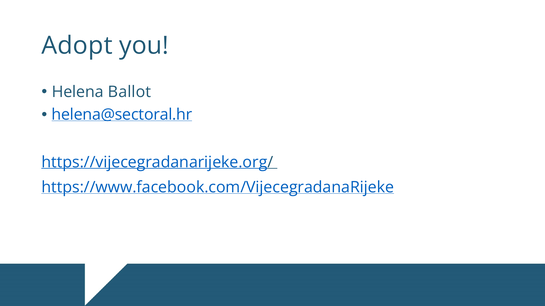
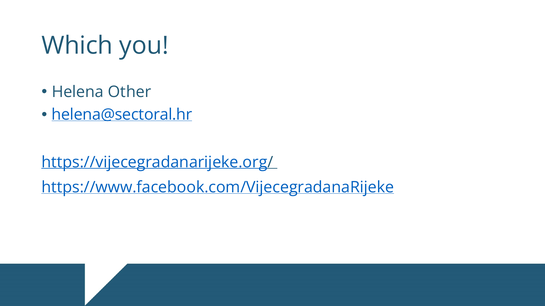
Adopt: Adopt -> Which (77, 46)
Ballot: Ballot -> Other (130, 92)
